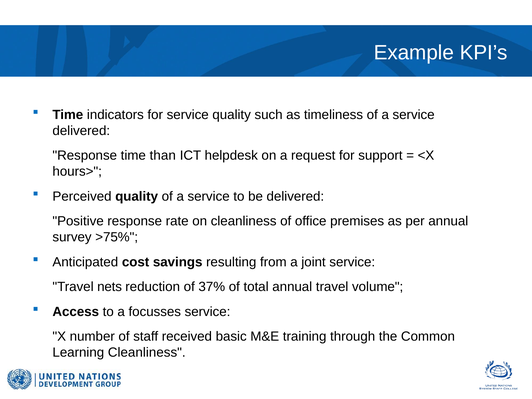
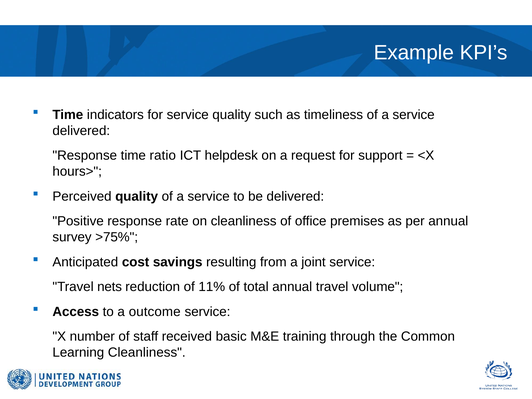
than: than -> ratio (163, 156)
37%: 37% -> 11% (212, 287)
focusses: focusses -> outcome (155, 312)
